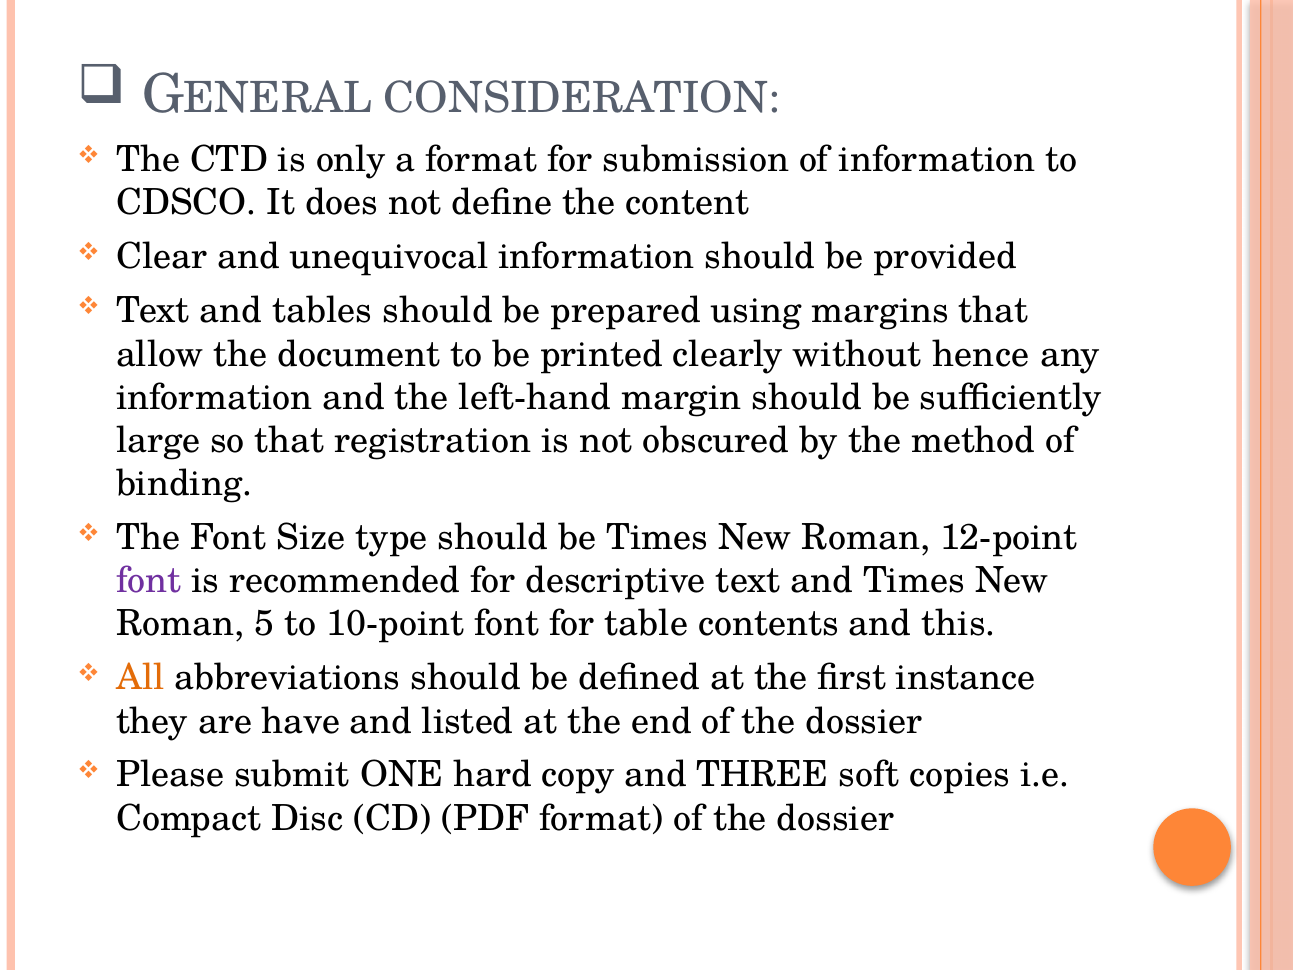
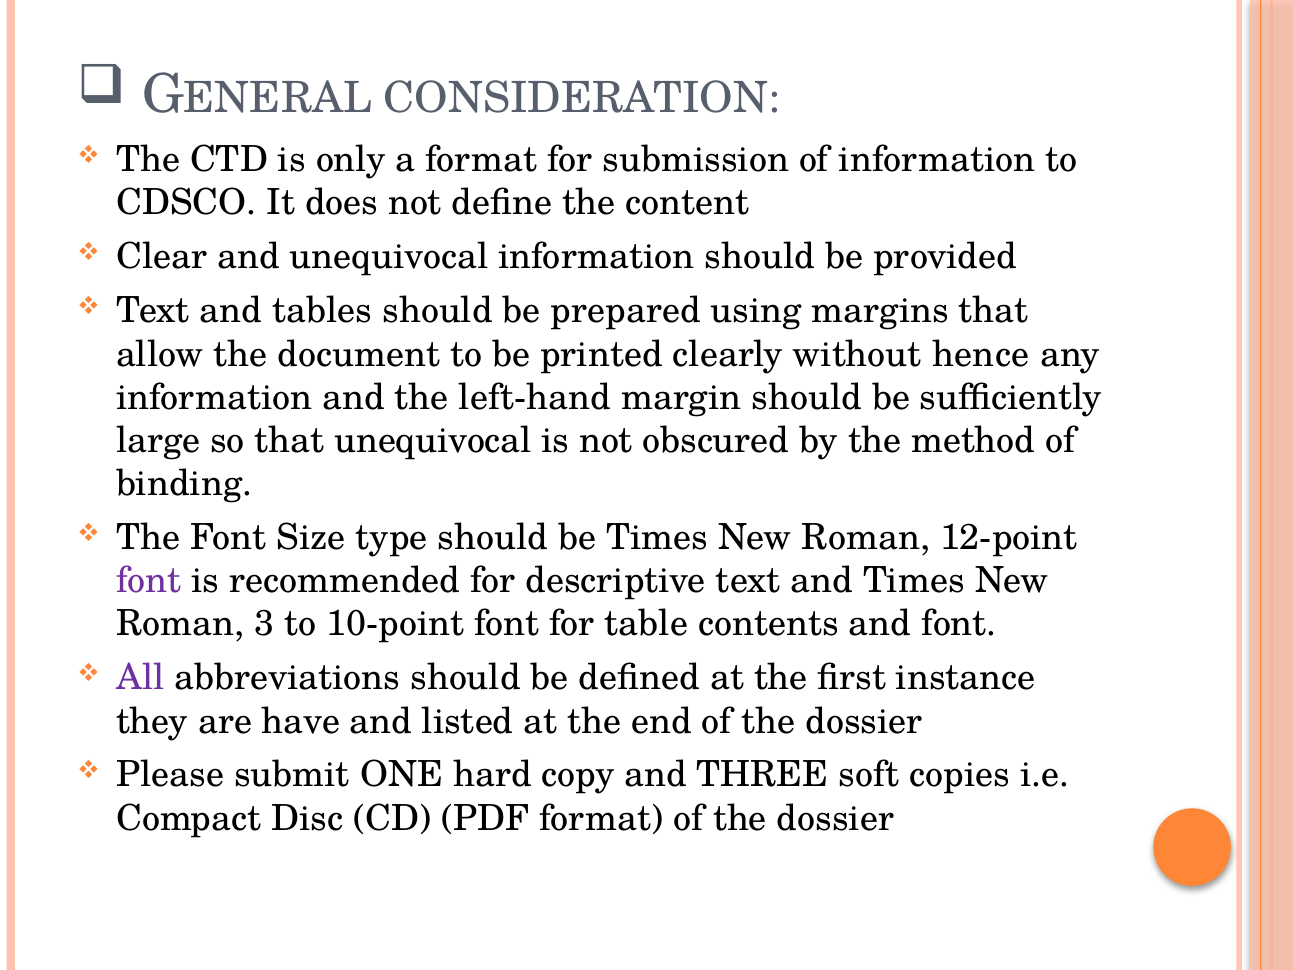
that registration: registration -> unequivocal (433, 440)
5: 5 -> 3 (264, 624)
and this: this -> font (959, 624)
All colour: orange -> purple (140, 678)
